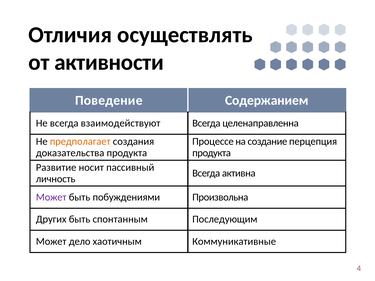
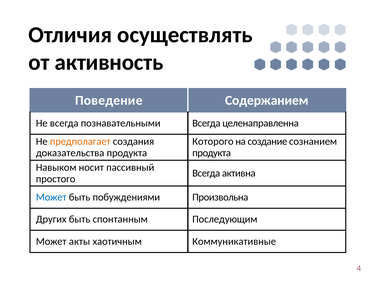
активности: активности -> активность (109, 62)
взаимодействуют: взаимодействуют -> познавательными (121, 123)
Процессе: Процессе -> Которого (213, 142)
перцепция: перцепция -> сознанием (313, 142)
Развитие: Развитие -> Навыком (56, 168)
личность: личность -> простого (56, 179)
Может colour: purple -> blue (51, 197)
дело: дело -> акты (80, 242)
